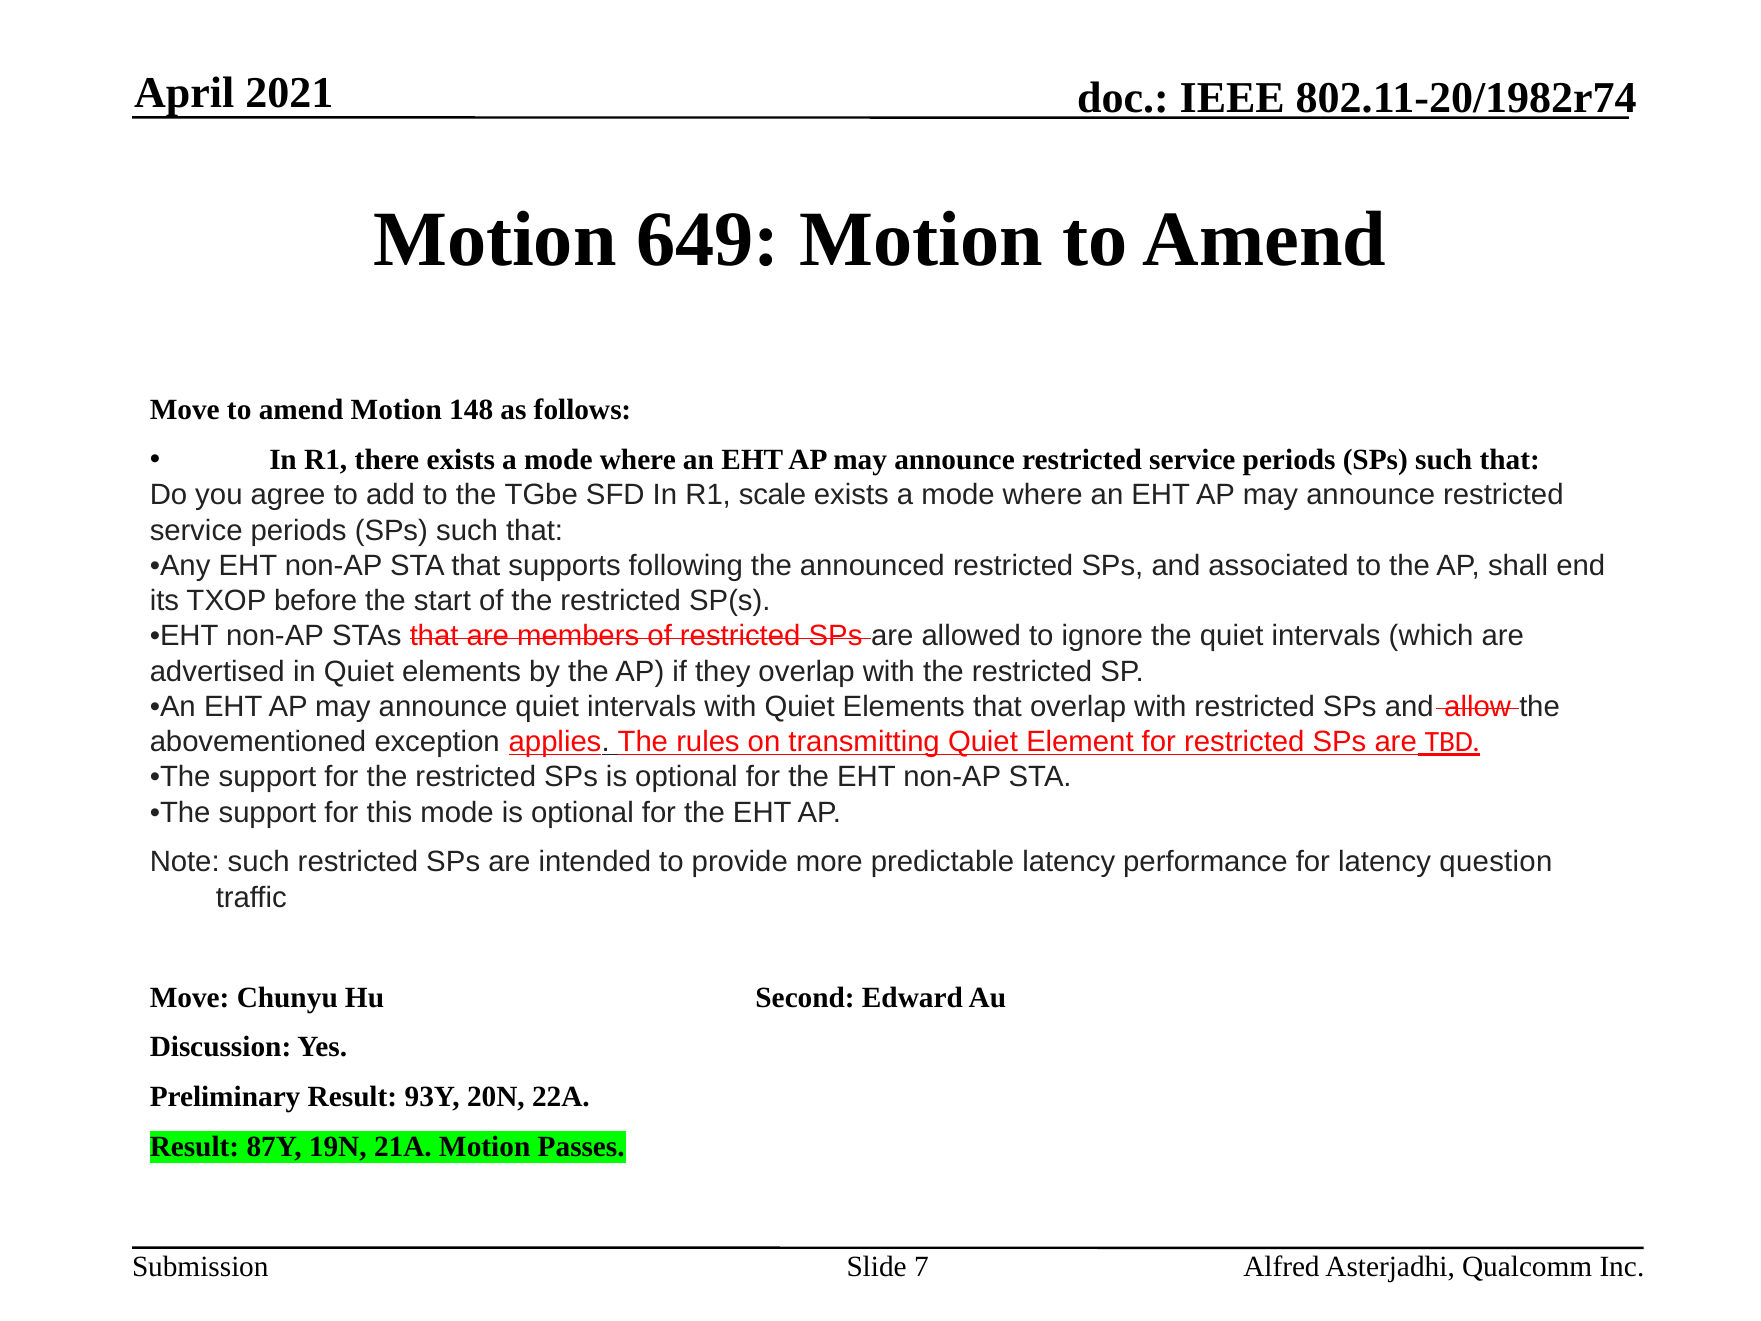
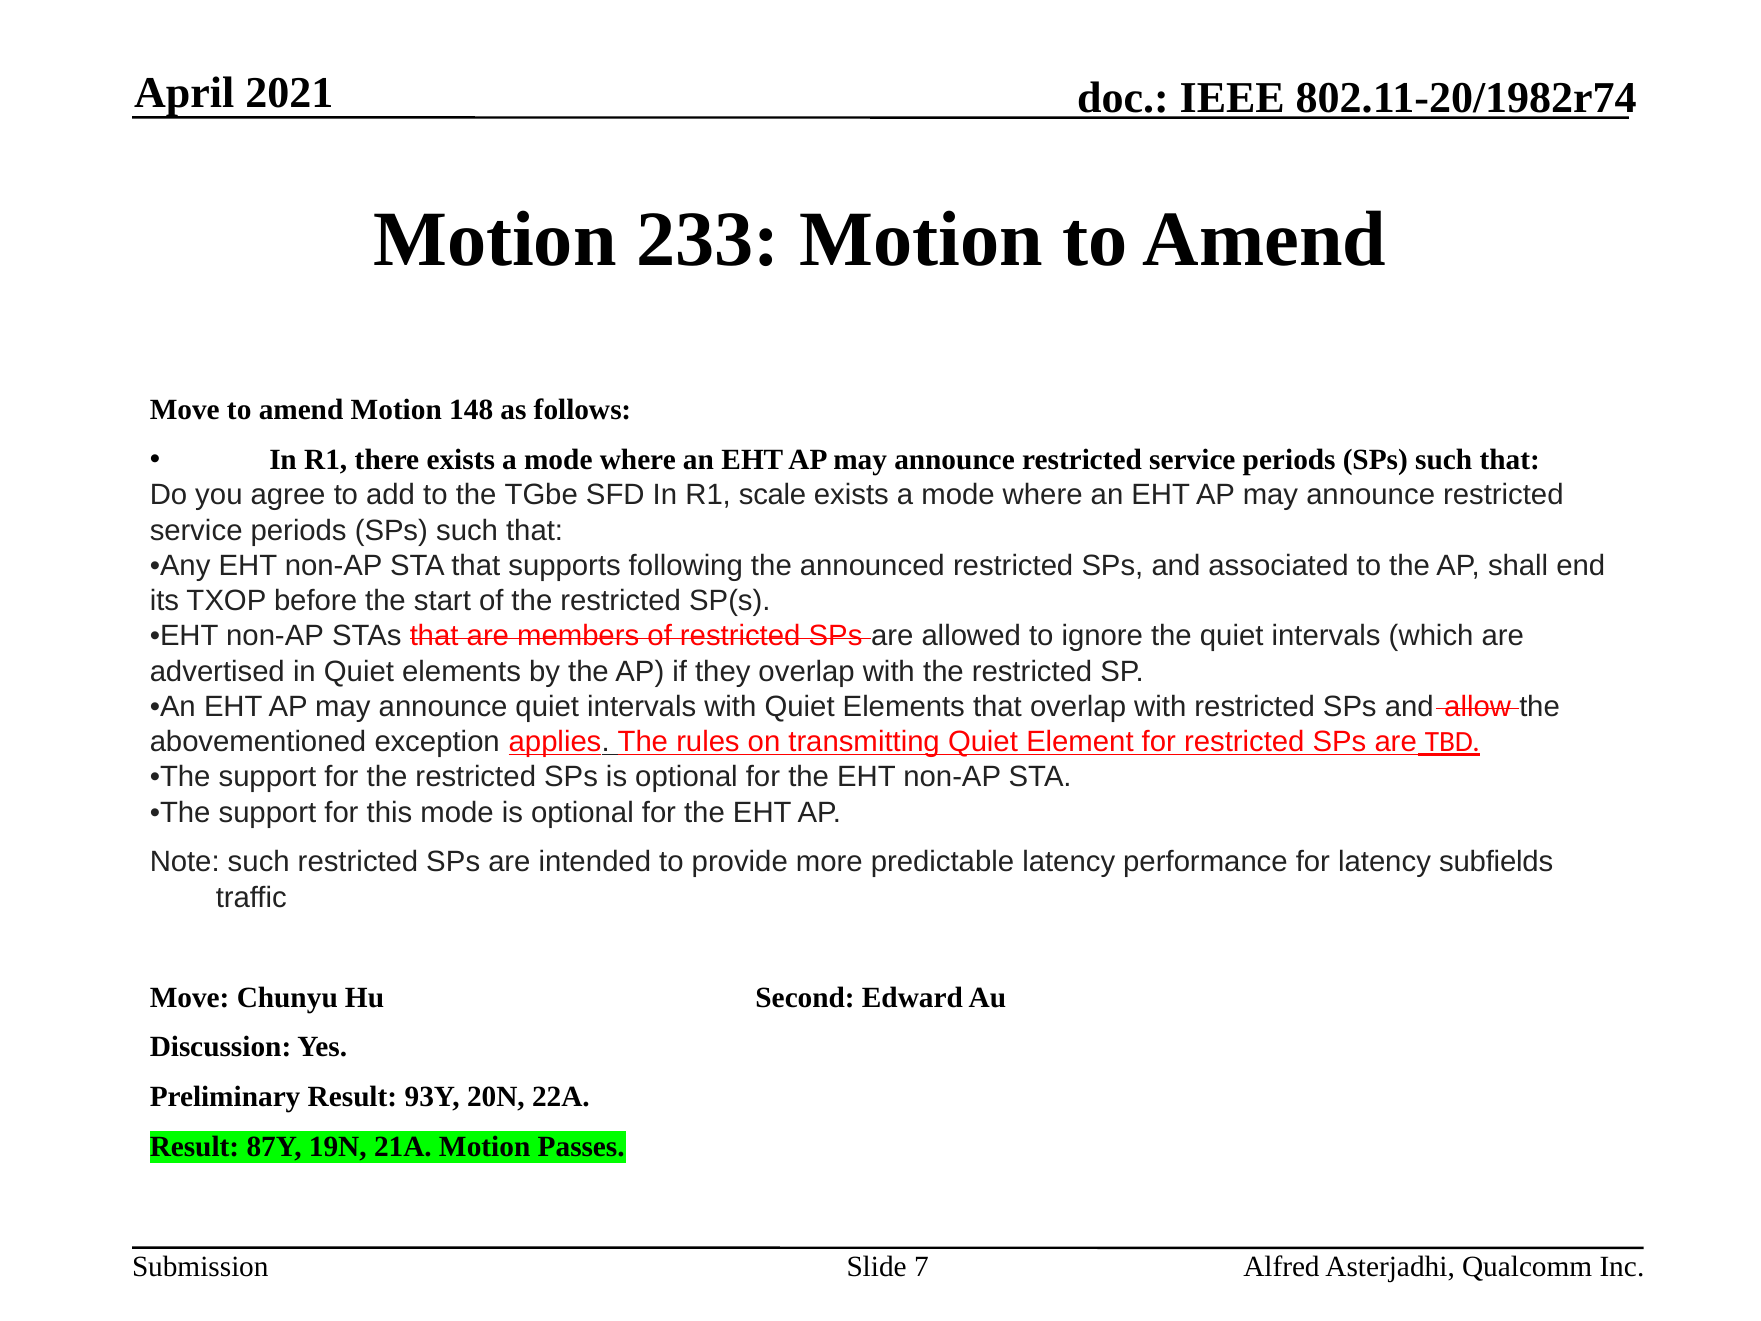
649: 649 -> 233 (708, 240)
question: question -> subfields (1496, 862)
